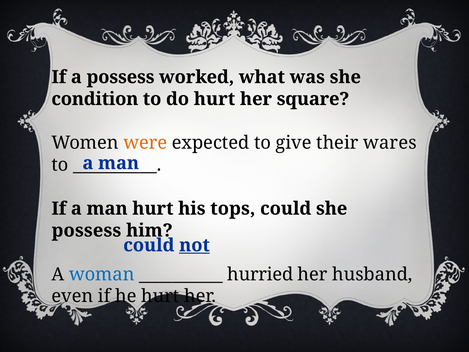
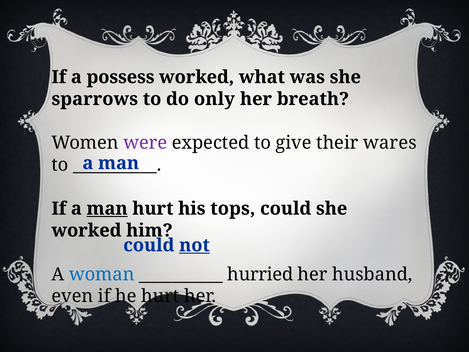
condition: condition -> sparrows (95, 99)
do hurt: hurt -> only (214, 99)
square: square -> breath (313, 99)
were colour: orange -> purple (145, 143)
man underline: none -> present (107, 208)
possess: possess -> worked (87, 230)
